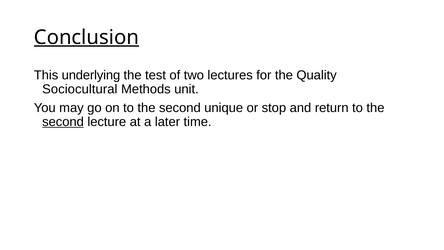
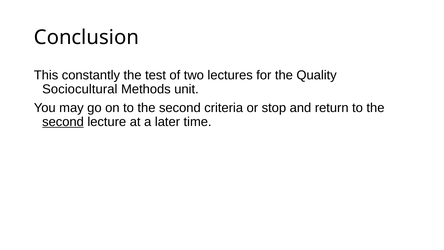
Conclusion underline: present -> none (86, 37)
underlying: underlying -> constantly (91, 75)
unique: unique -> criteria (224, 108)
